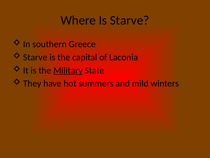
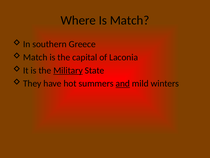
Is Starve: Starve -> Match (130, 20)
Starve: Starve -> Match (35, 57)
and underline: none -> present (123, 83)
